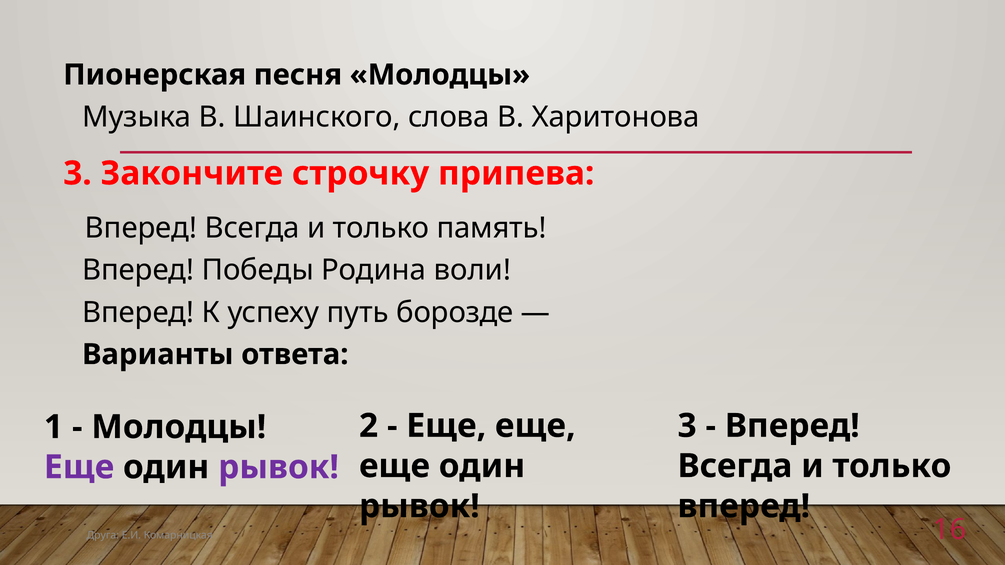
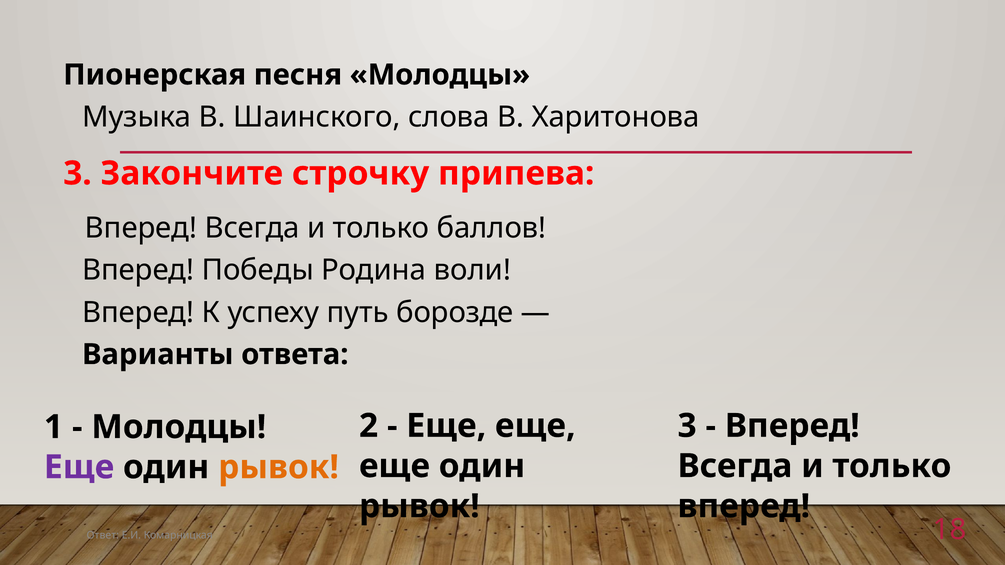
память: память -> баллов (492, 228)
рывок colour: purple -> orange (278, 467)
Друга: Друга -> Ответ (103, 536)
16: 16 -> 18 (950, 530)
